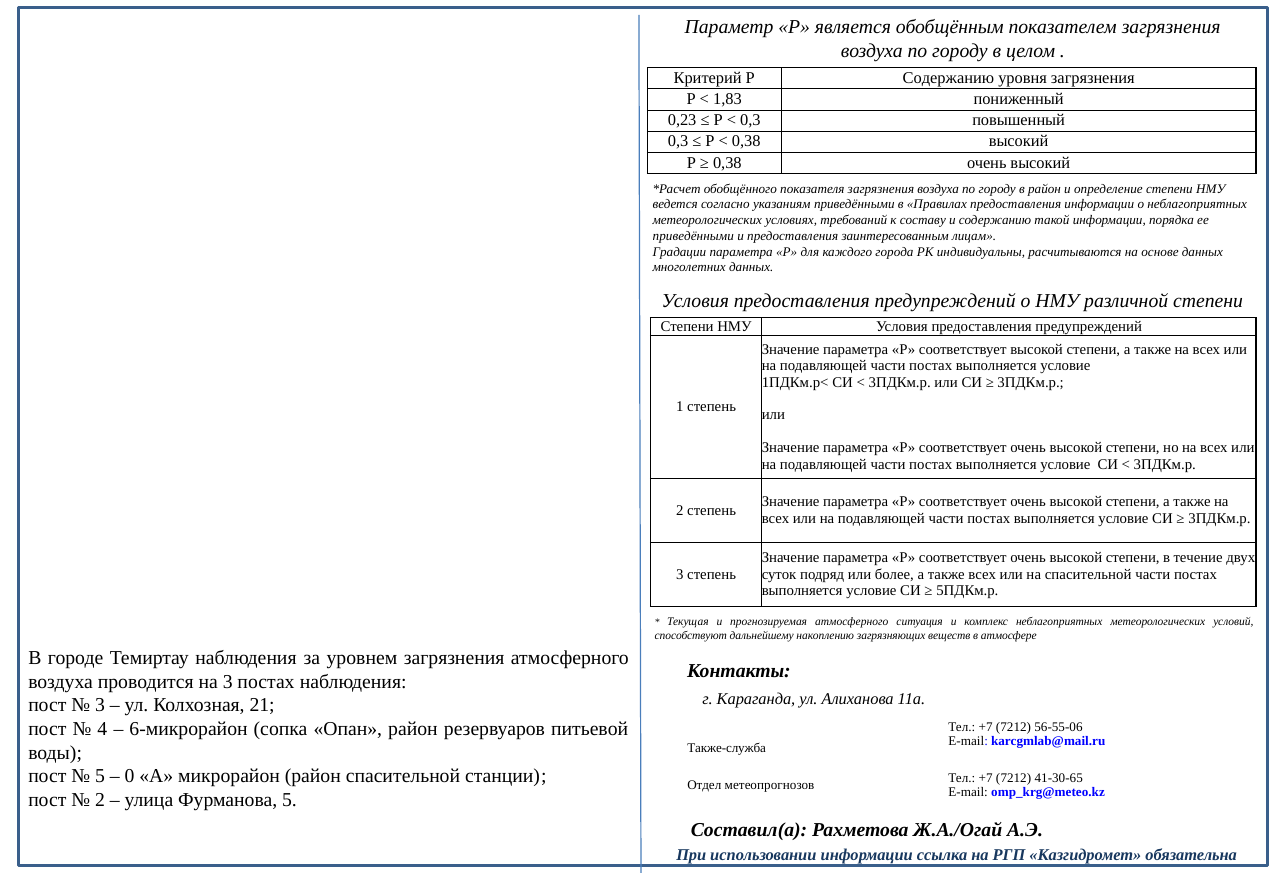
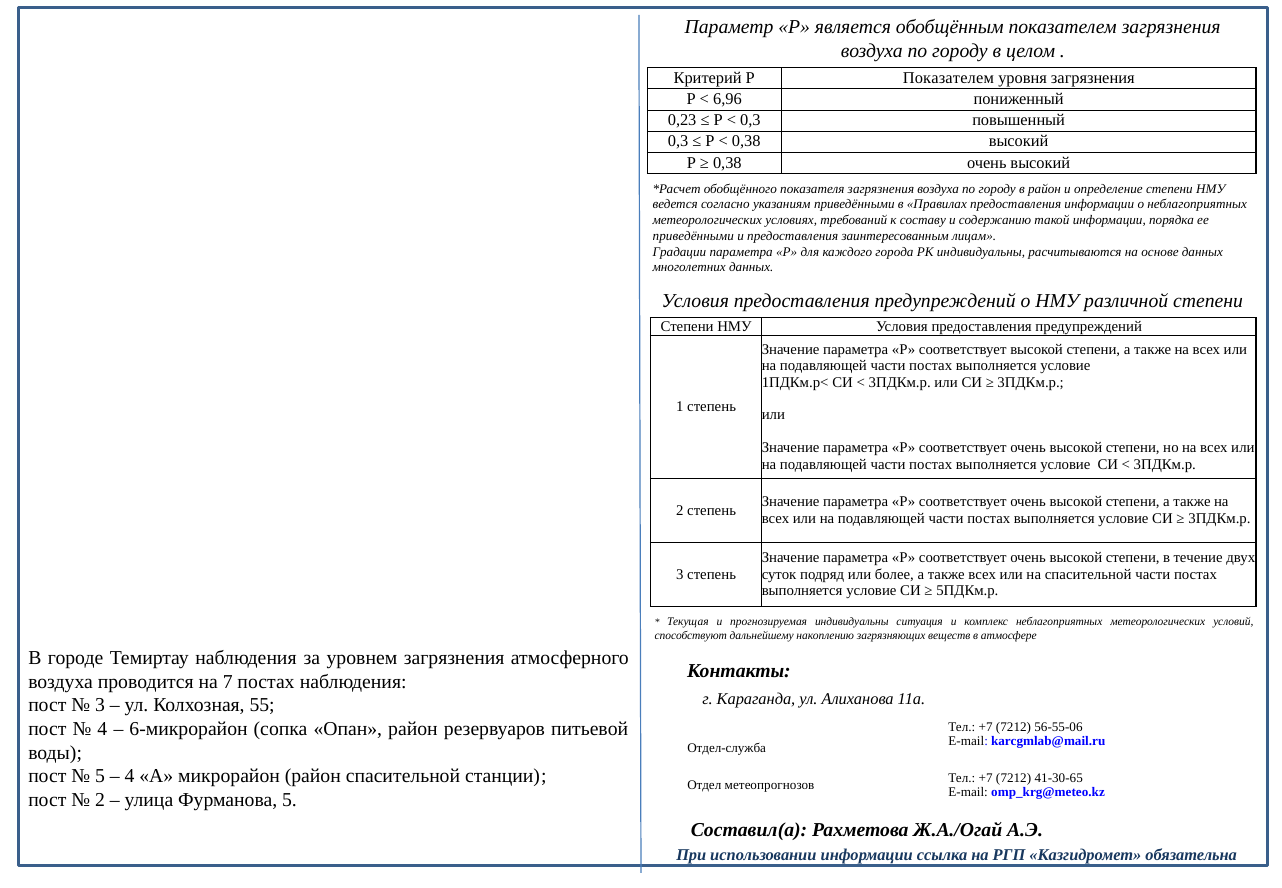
Р Содержанию: Содержанию -> Показателем (948, 78)
1,83: 1,83 -> 6,96 (728, 99)
прогнозируемая атмосферного: атмосферного -> индивидуальны (852, 622)
на 3: 3 -> 7 (228, 681)
21: 21 -> 55 (262, 705)
Также-служба: Также-служба -> Отдел-служба (727, 748)
0: 0 -> 4 (129, 776)
